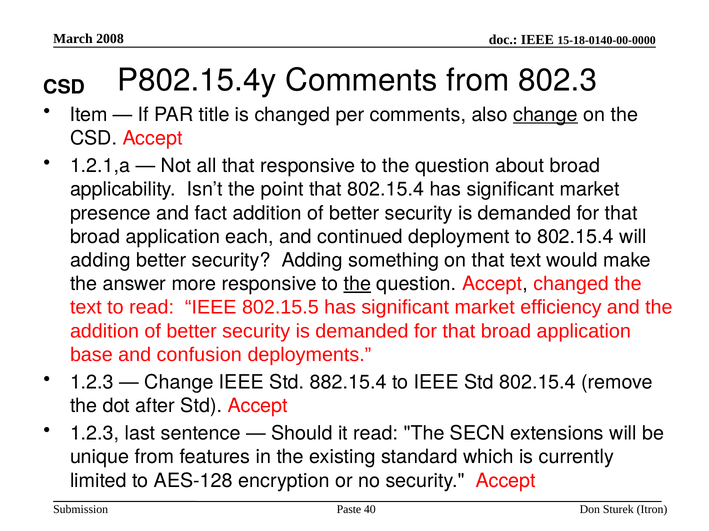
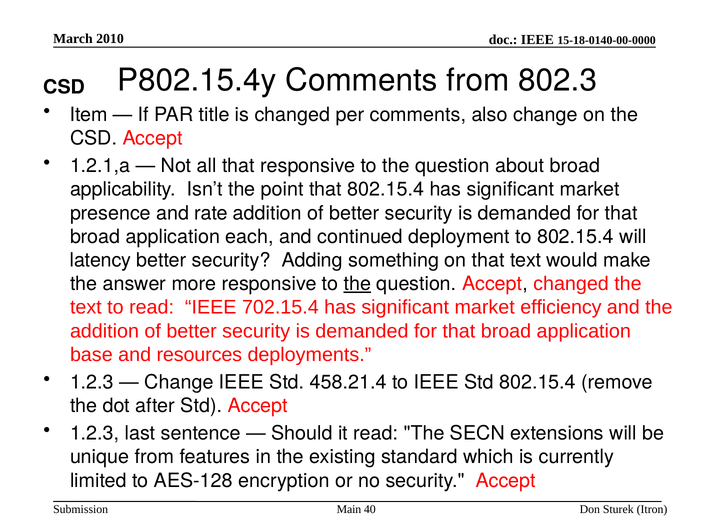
2008: 2008 -> 2010 (110, 39)
change underline: present -> none (545, 115)
fact: fact -> rate (211, 213)
adding: adding -> latency (101, 261)
802.15.5: 802.15.5 -> 702.15.4 (280, 308)
confusion: confusion -> resources (199, 355)
882.15.4: 882.15.4 -> 458.21.4 (348, 383)
Paste: Paste -> Main (349, 510)
